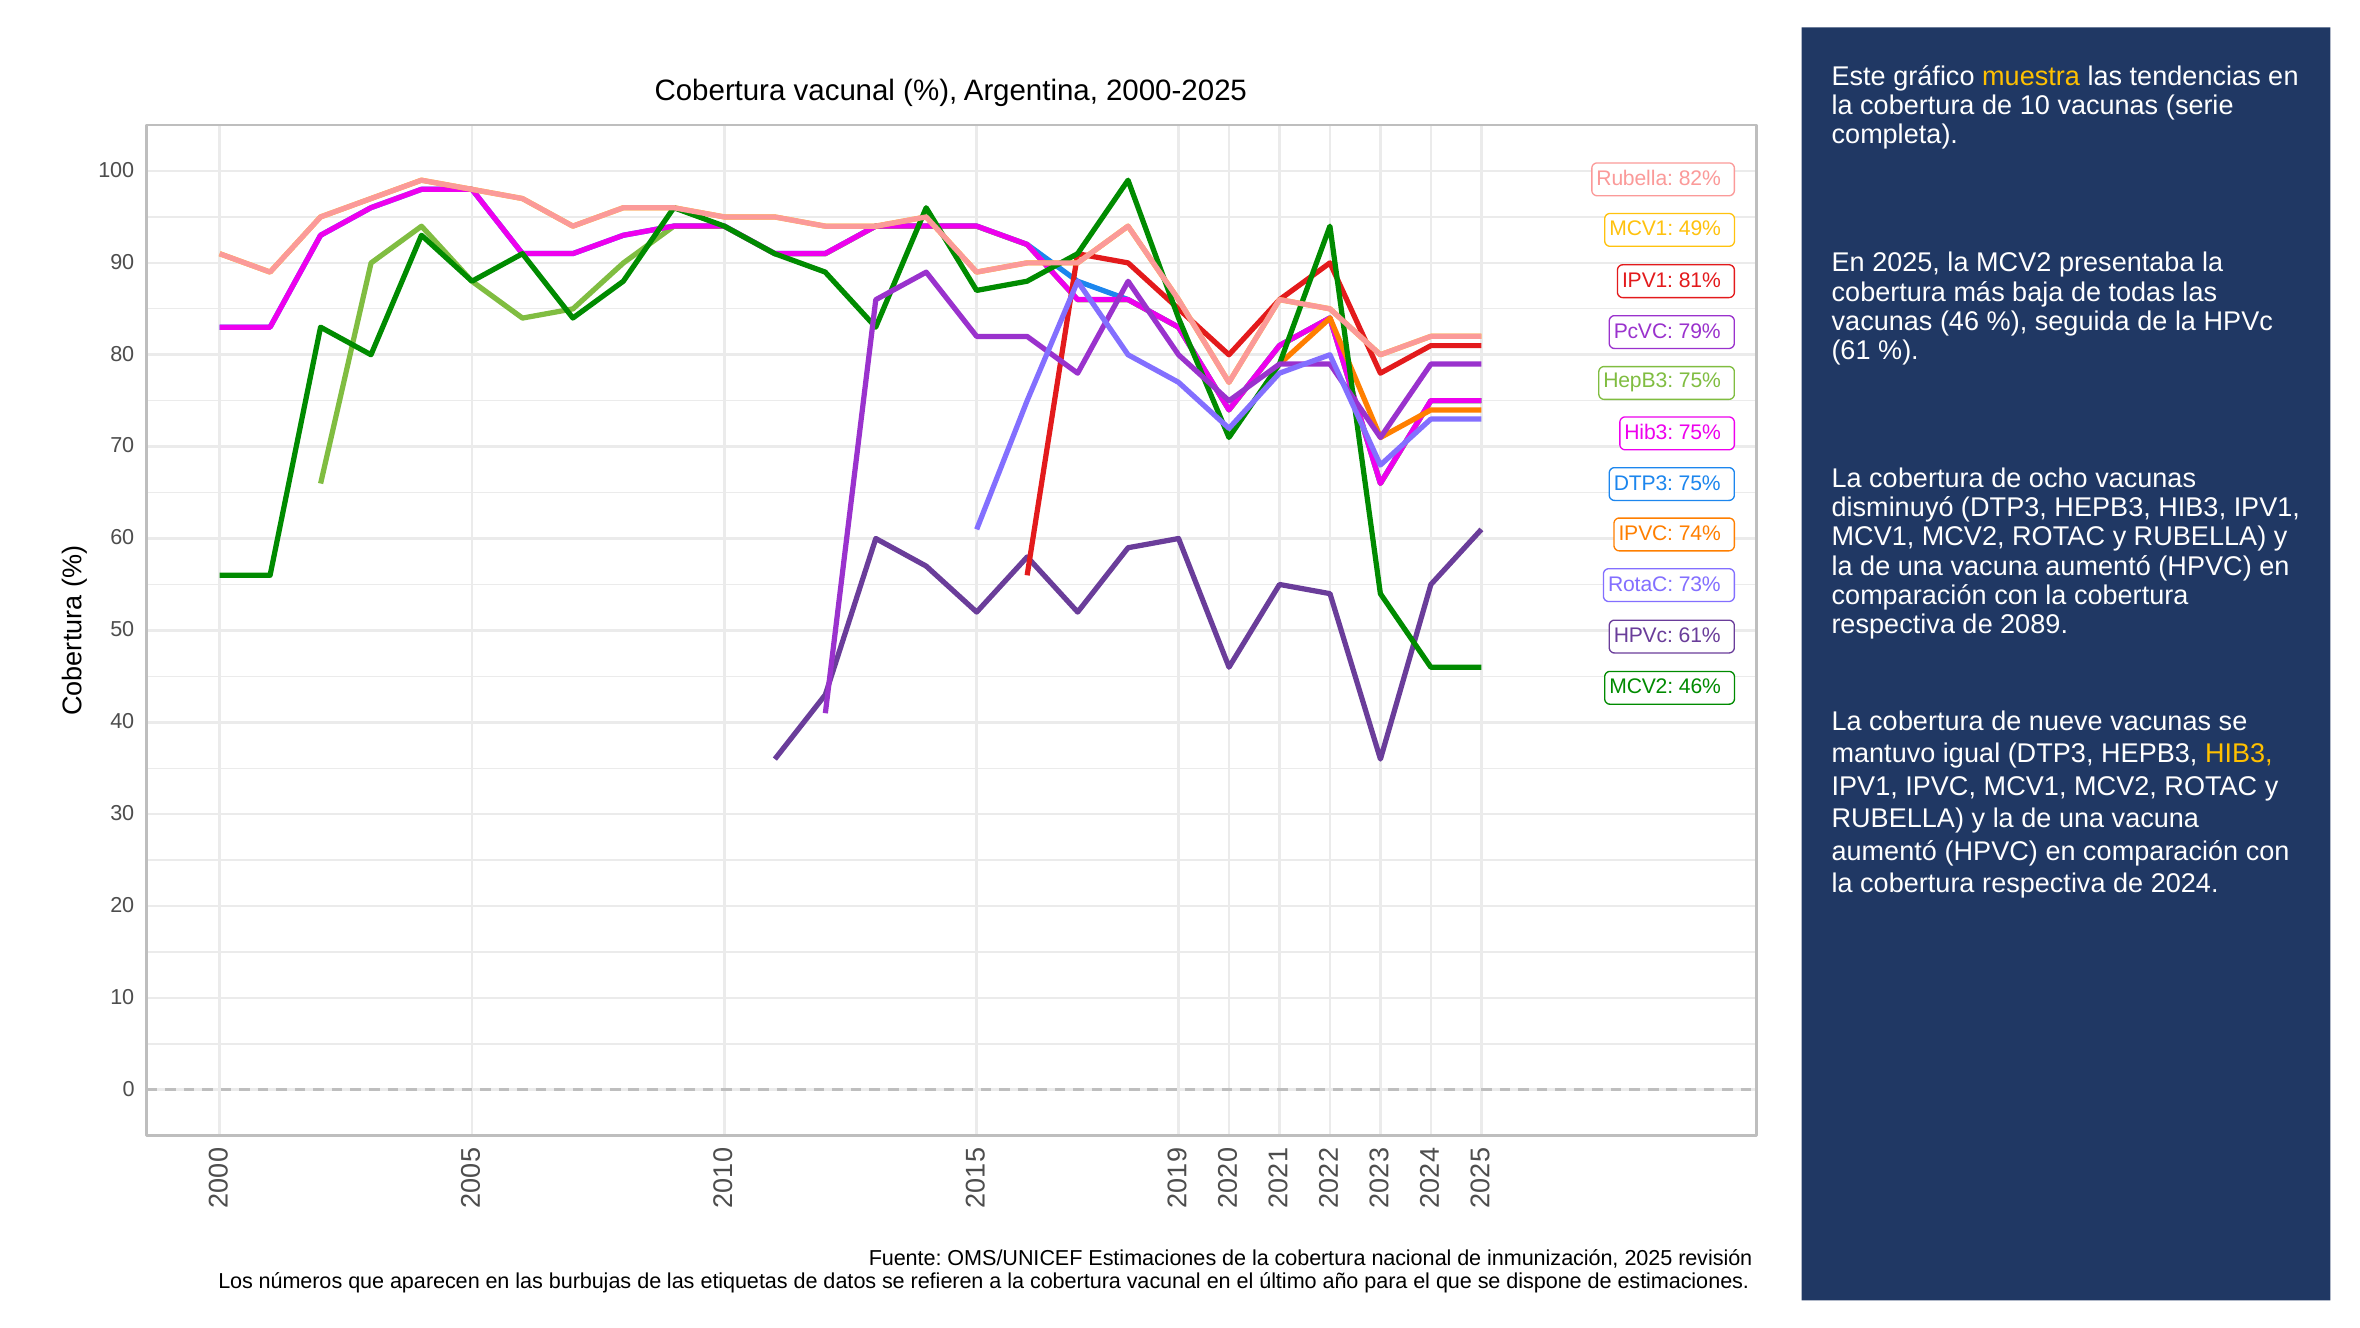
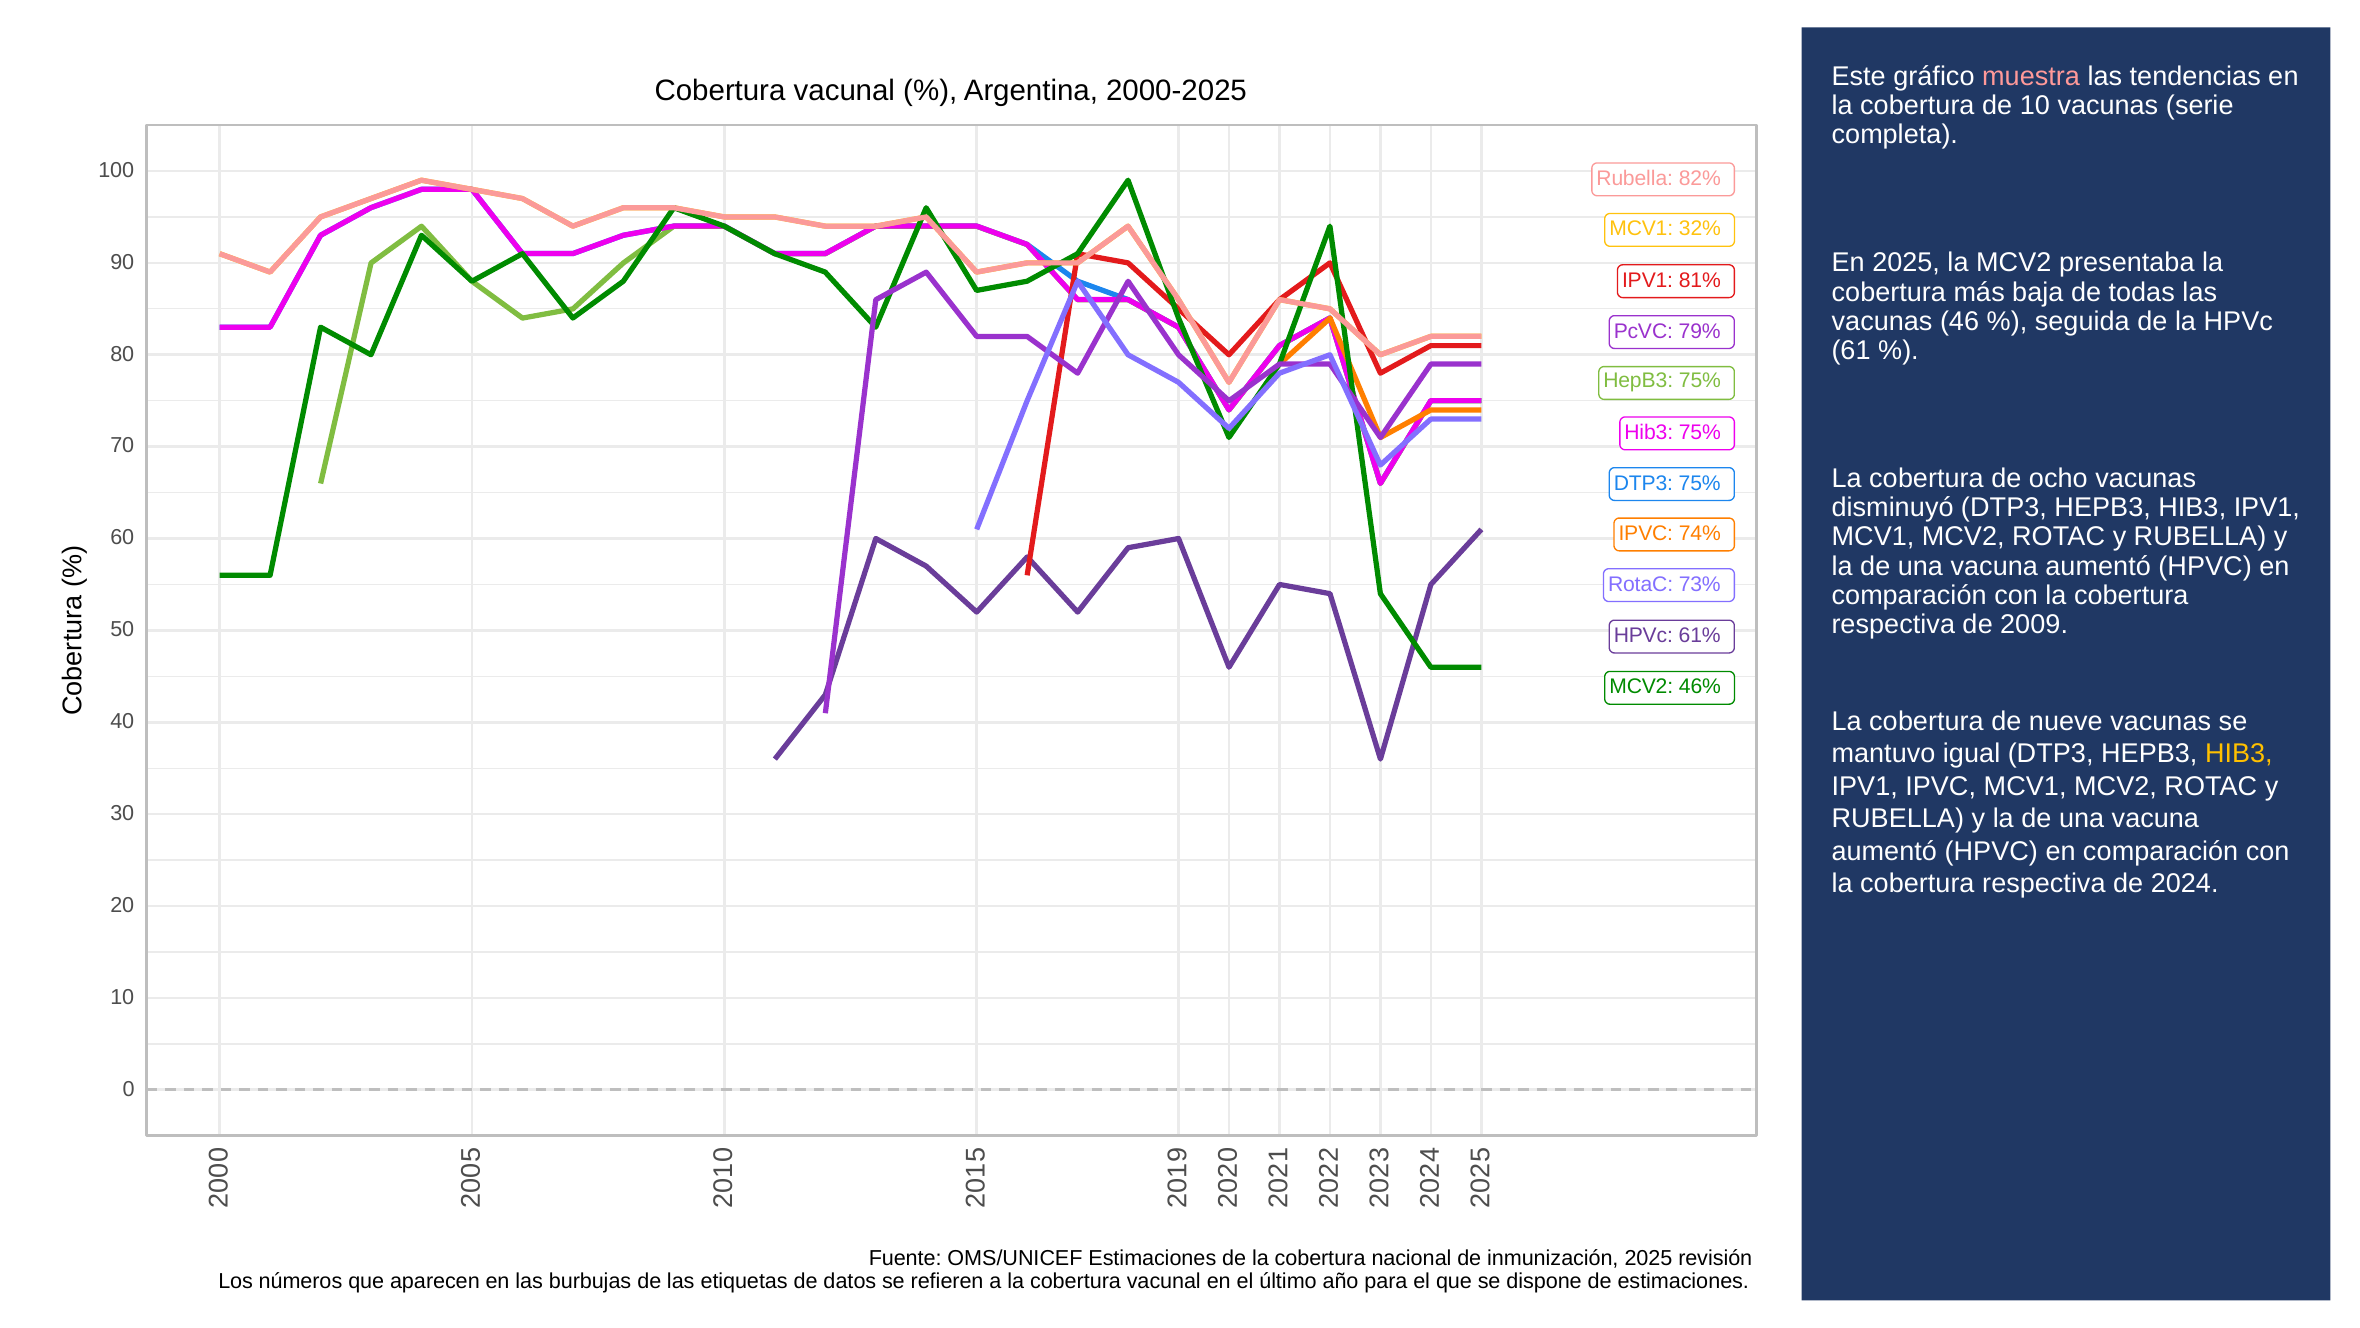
muestra colour: yellow -> pink (2031, 76)
49%: 49% -> 32% (1700, 229)
2089: 2089 -> 2009 (2034, 624)
